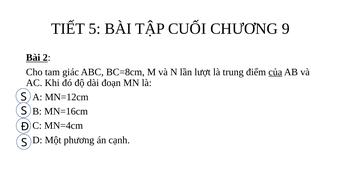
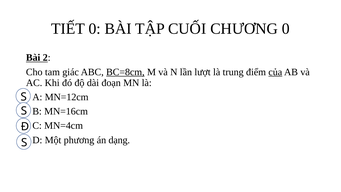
TIẾT 5: 5 -> 0 (95, 29)
CHƯƠNG 9: 9 -> 0 (286, 29)
BC=8cm underline: none -> present (125, 72)
cạnh: cạnh -> dạng (119, 140)
